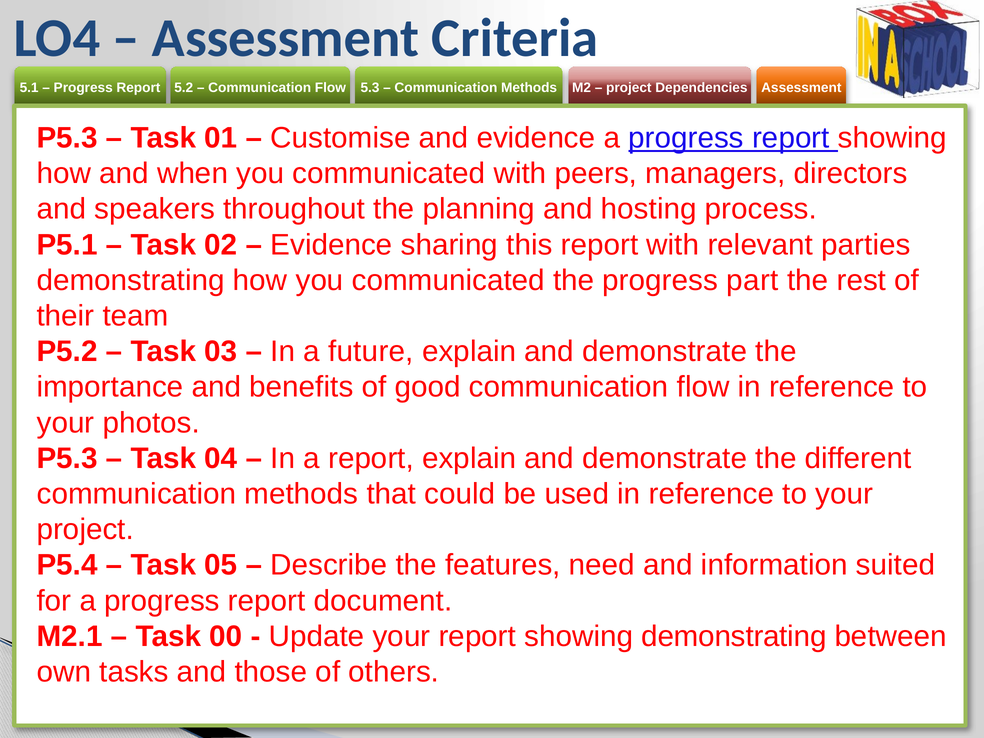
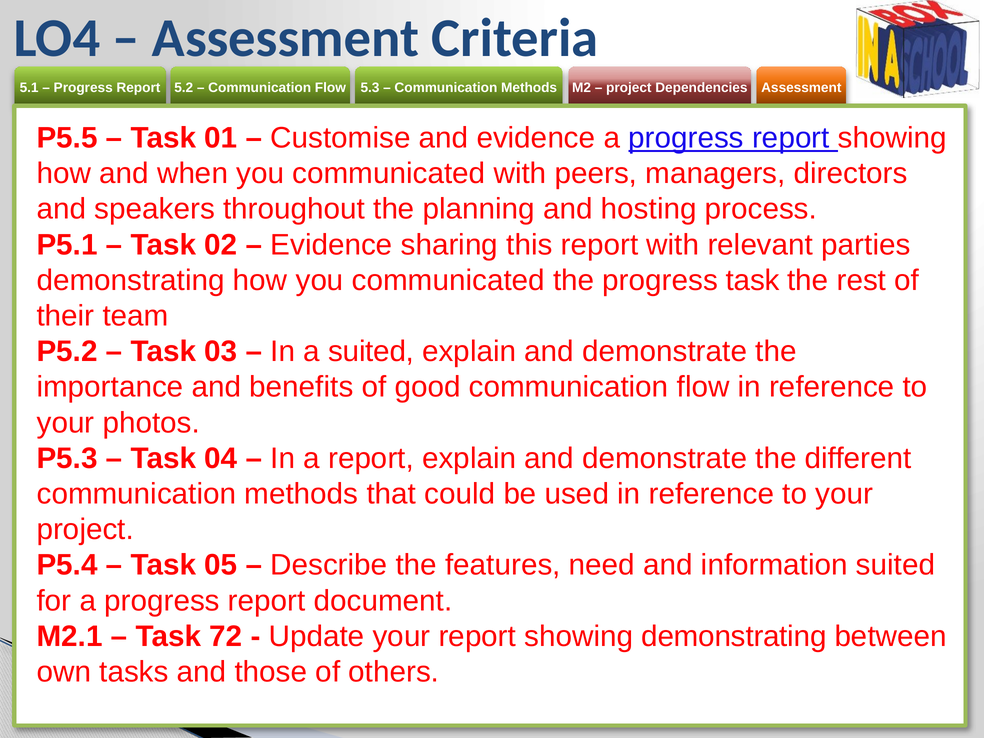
P5.3: P5.3 -> P5.5 (67, 138)
progress part: part -> task (753, 280)
a future: future -> suited (371, 352)
00: 00 -> 72 (226, 636)
